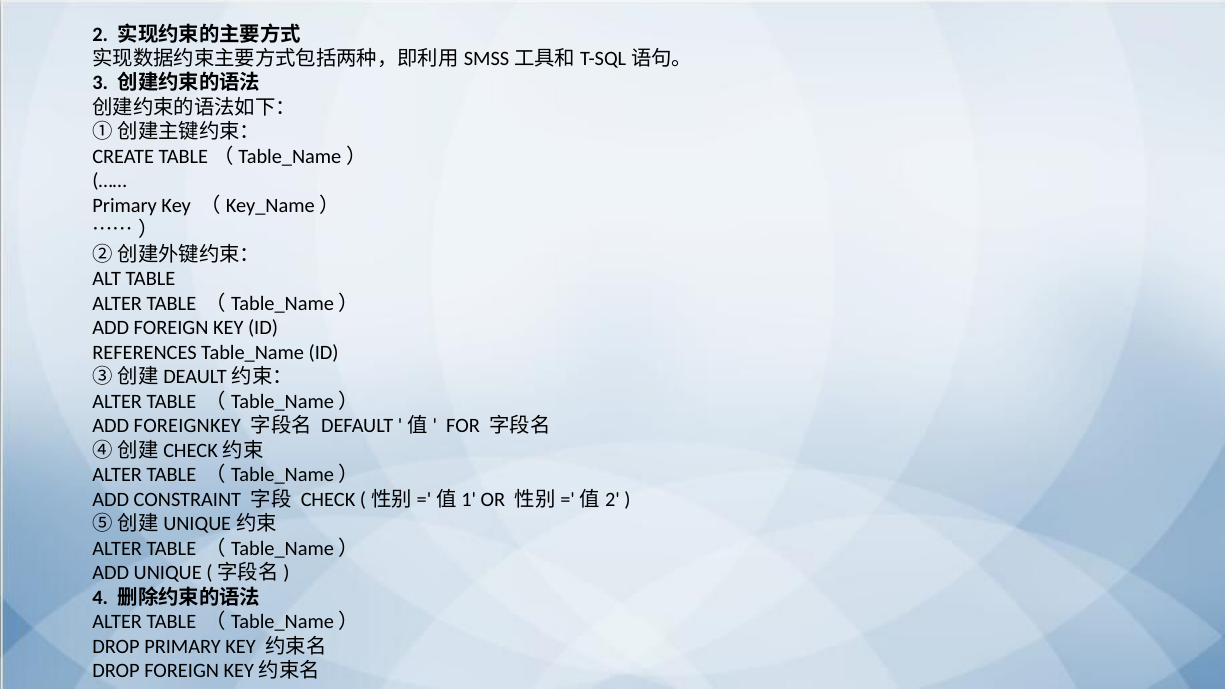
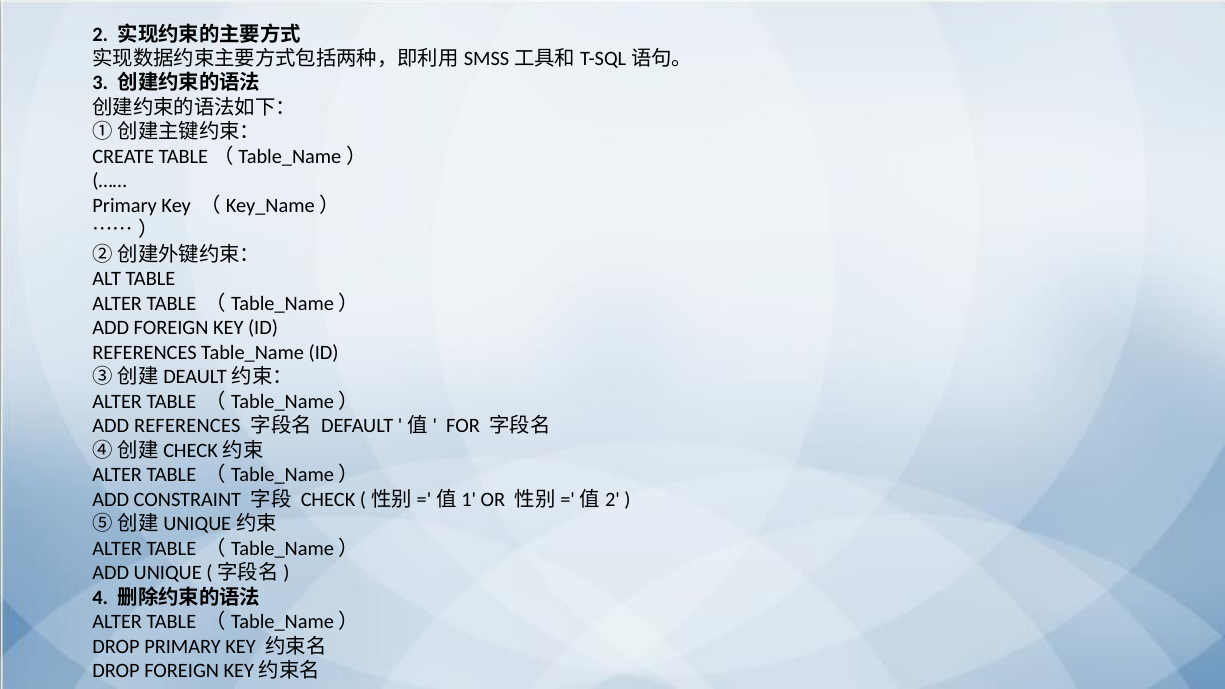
ADD FOREIGNKEY: FOREIGNKEY -> REFERENCES (187, 426)
